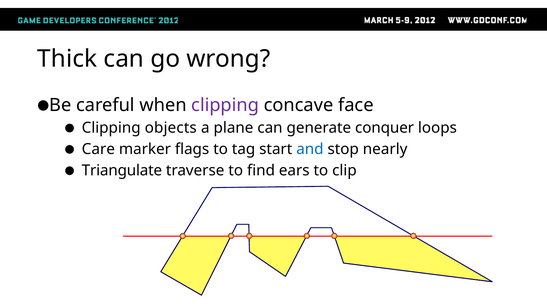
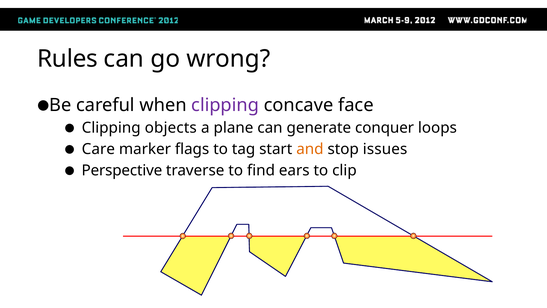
Thick: Thick -> Rules (67, 59)
and colour: blue -> orange (310, 149)
nearly: nearly -> issues (385, 149)
Triangulate: Triangulate -> Perspective (122, 170)
